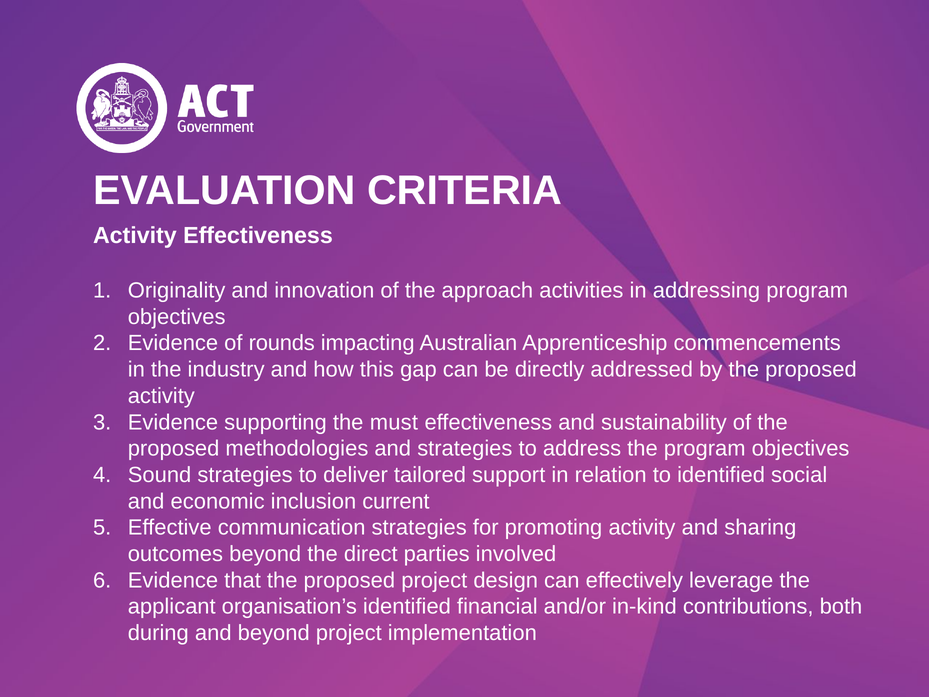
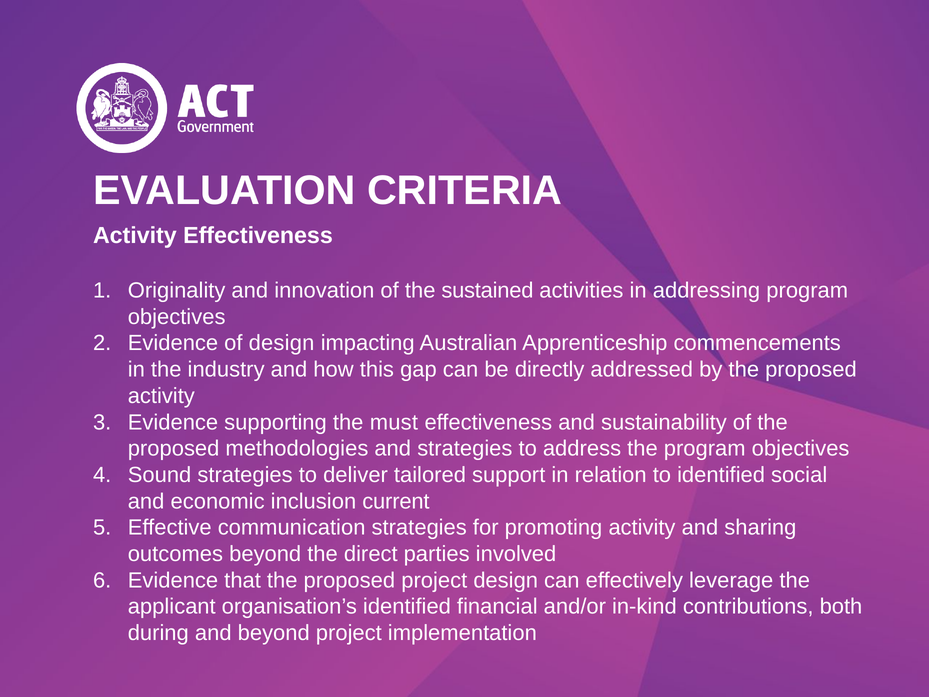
approach: approach -> sustained (487, 290)
of rounds: rounds -> design (282, 343)
